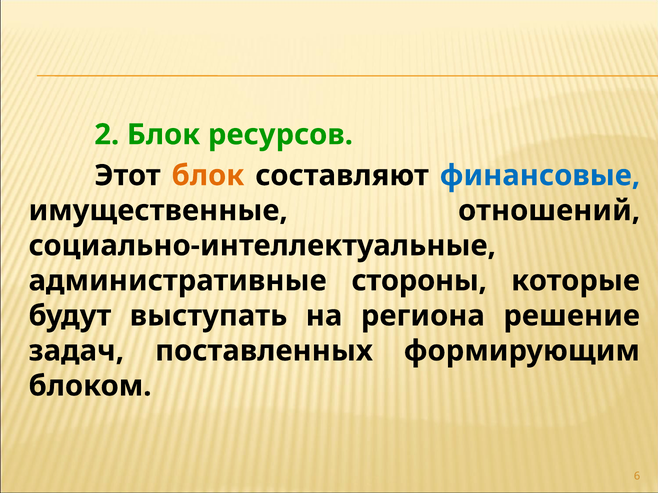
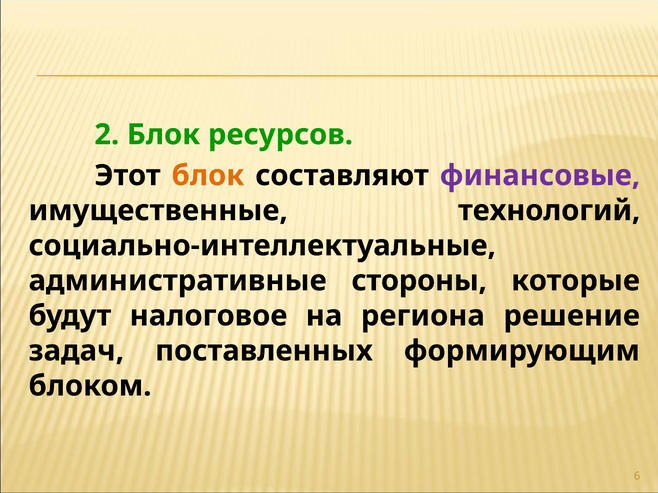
финансовые colour: blue -> purple (540, 176)
отношений: отношений -> технологий (549, 211)
выступать: выступать -> налоговое (208, 316)
